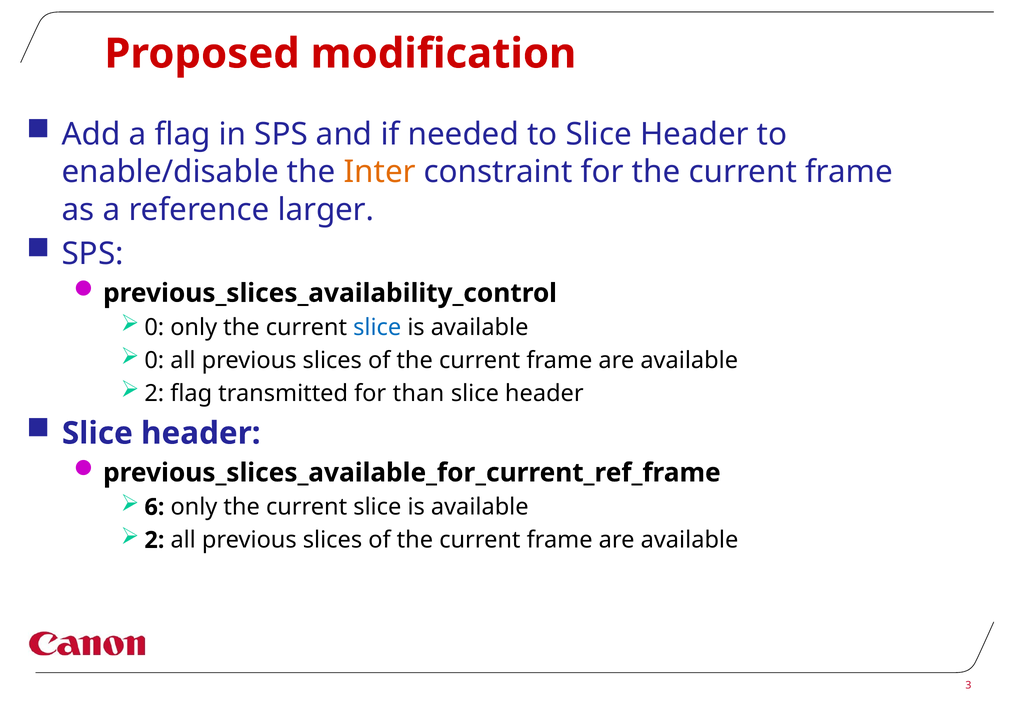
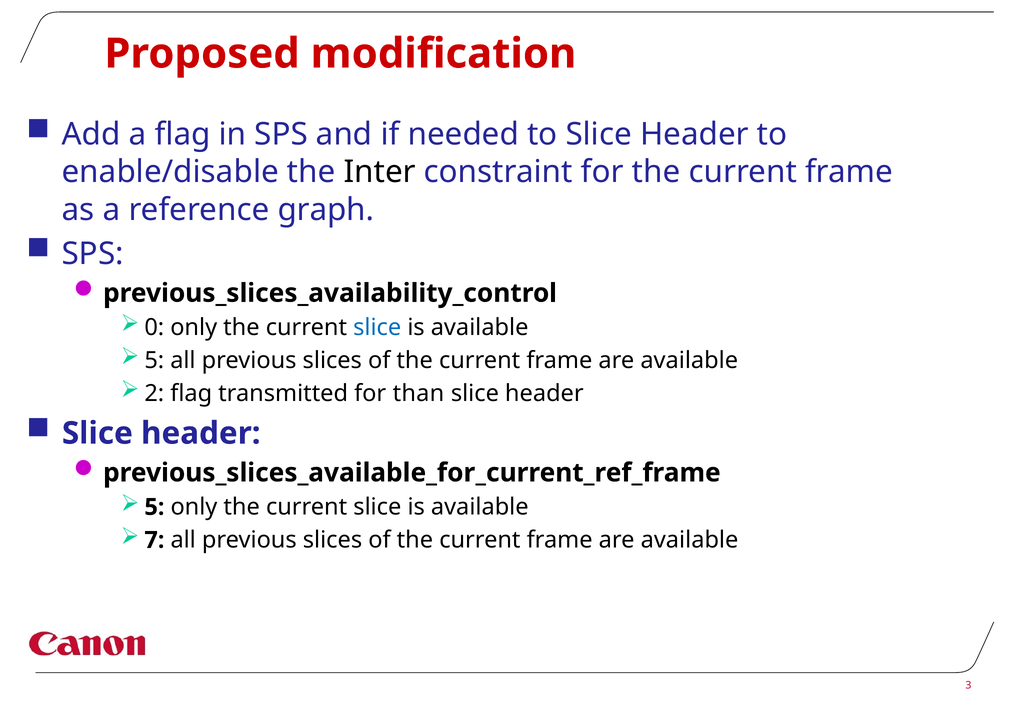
Inter colour: orange -> black (380, 172)
larger: larger -> graph (326, 210)
0: 0 -> 5 (154, 361)
6: 6 -> 5 (154, 508)
2: 2 -> 7 (154, 541)
